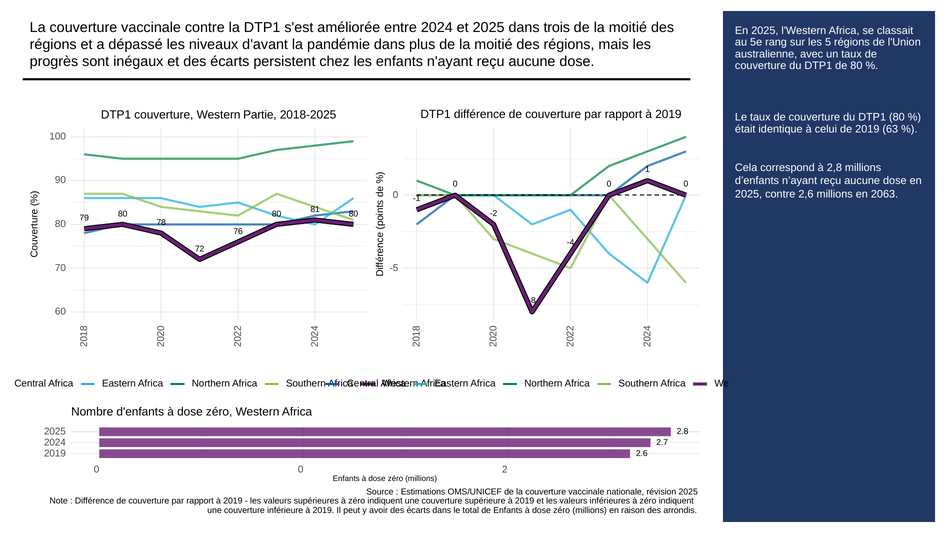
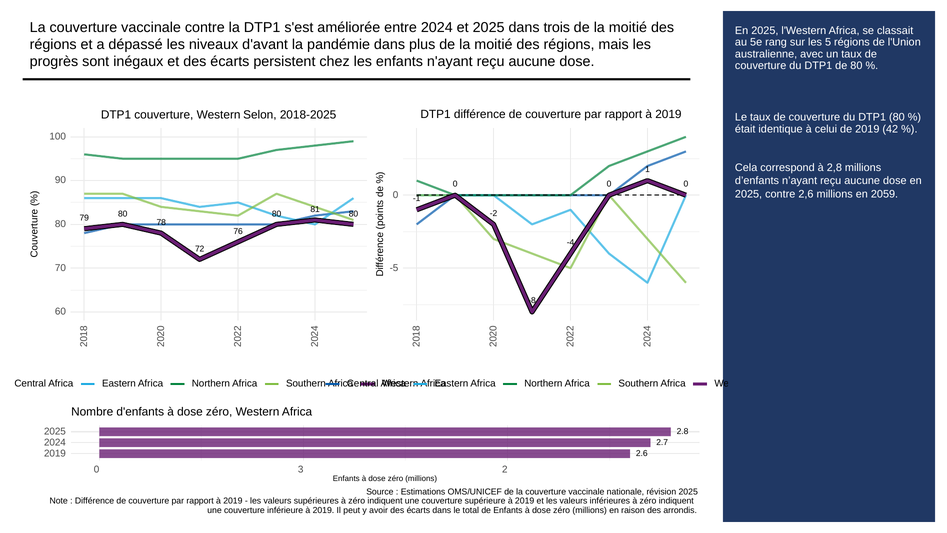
Partie: Partie -> Selon (260, 115)
63: 63 -> 42 (890, 129)
2063: 2063 -> 2059 (885, 194)
0 0: 0 -> 3 (301, 469)
